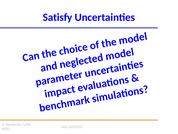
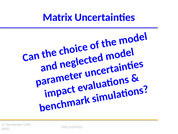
Satisfy: Satisfy -> Matrix (58, 17)
